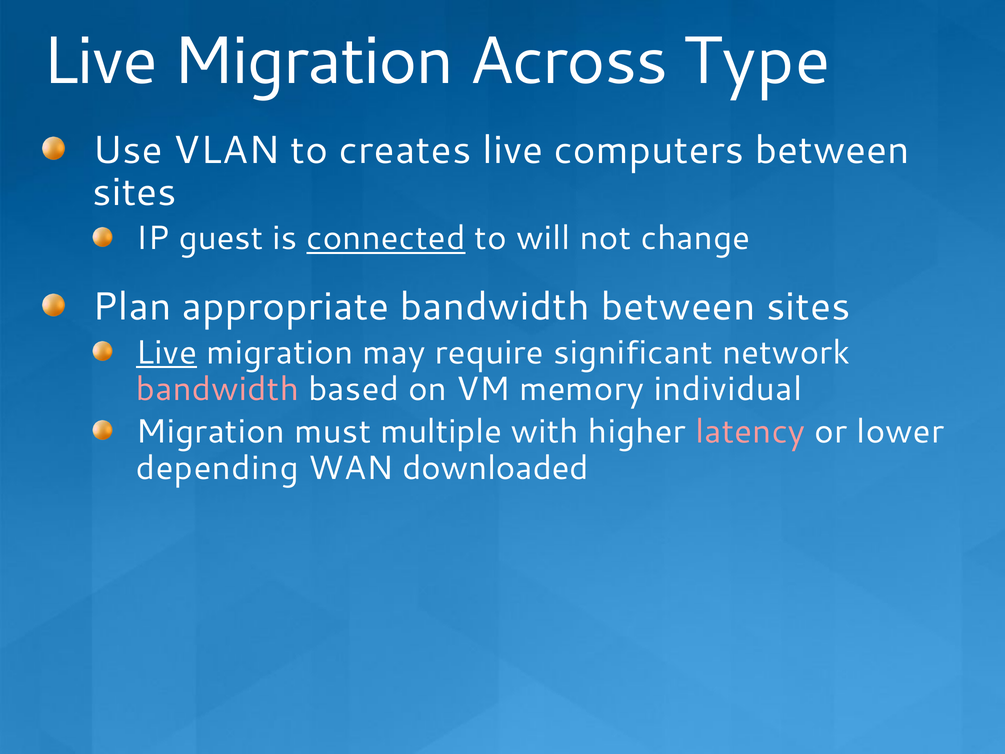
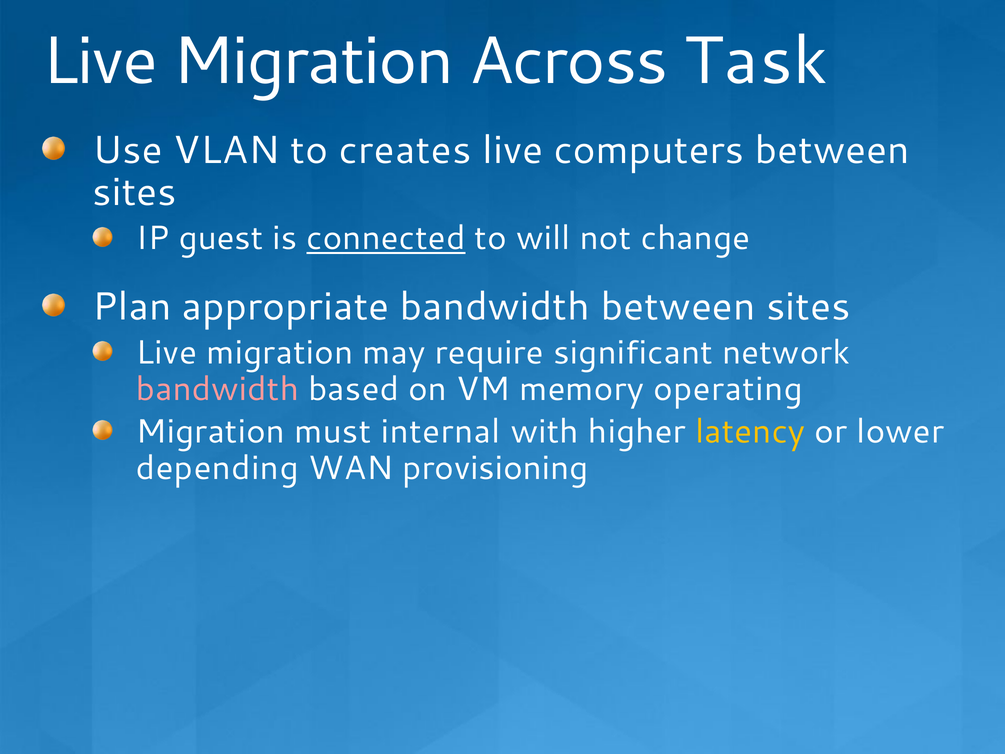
Type: Type -> Task (756, 61)
Live underline: present -> none (167, 353)
individual: individual -> operating (728, 389)
multiple: multiple -> internal (441, 432)
latency colour: pink -> yellow (750, 432)
downloaded: downloaded -> provisioning (495, 468)
